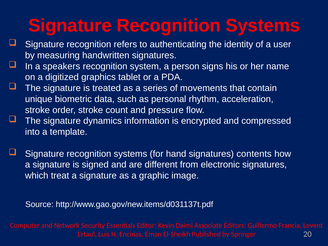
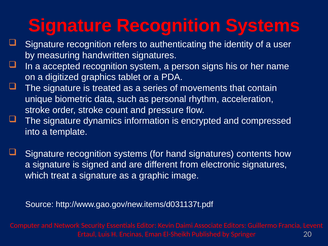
speakers: speakers -> accepted (61, 66)
